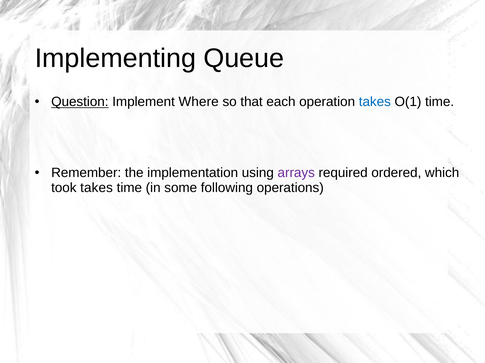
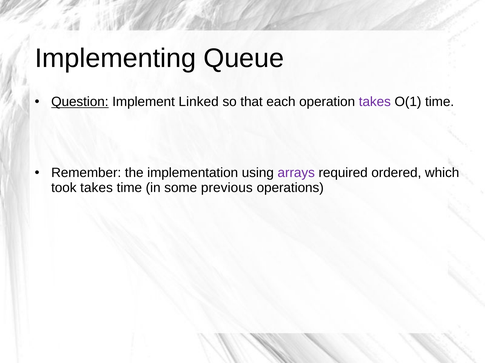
Where: Where -> Linked (199, 102)
takes colour: blue -> purple (375, 102)
following: following -> previous (227, 188)
